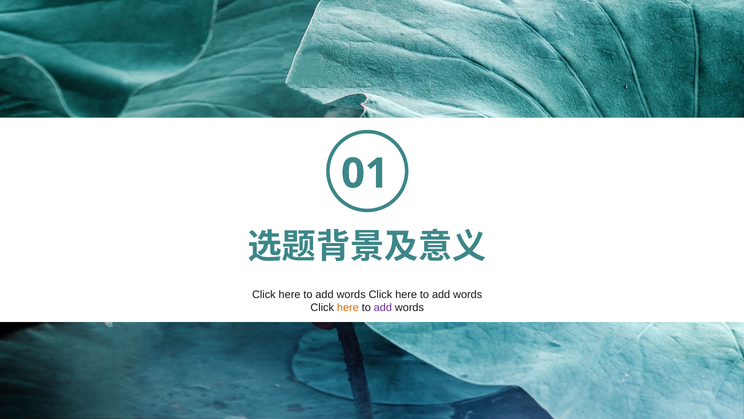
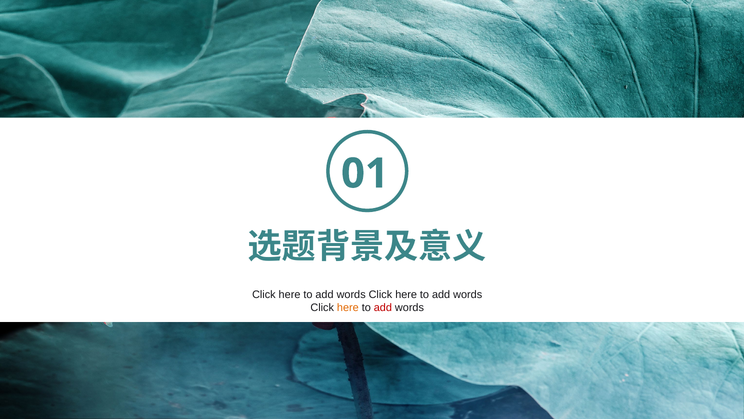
add colour: purple -> red (383, 307)
